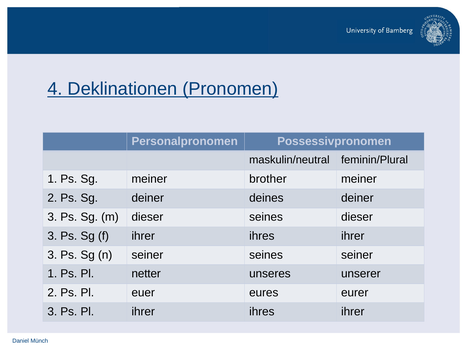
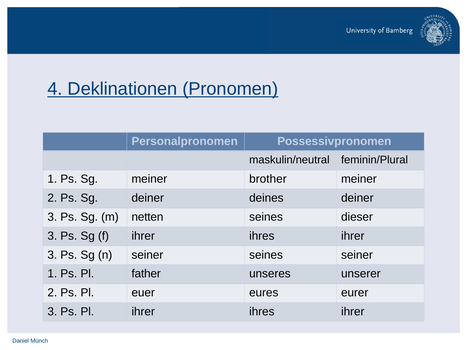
m dieser: dieser -> netten (147, 217)
netter: netter -> father (146, 274)
